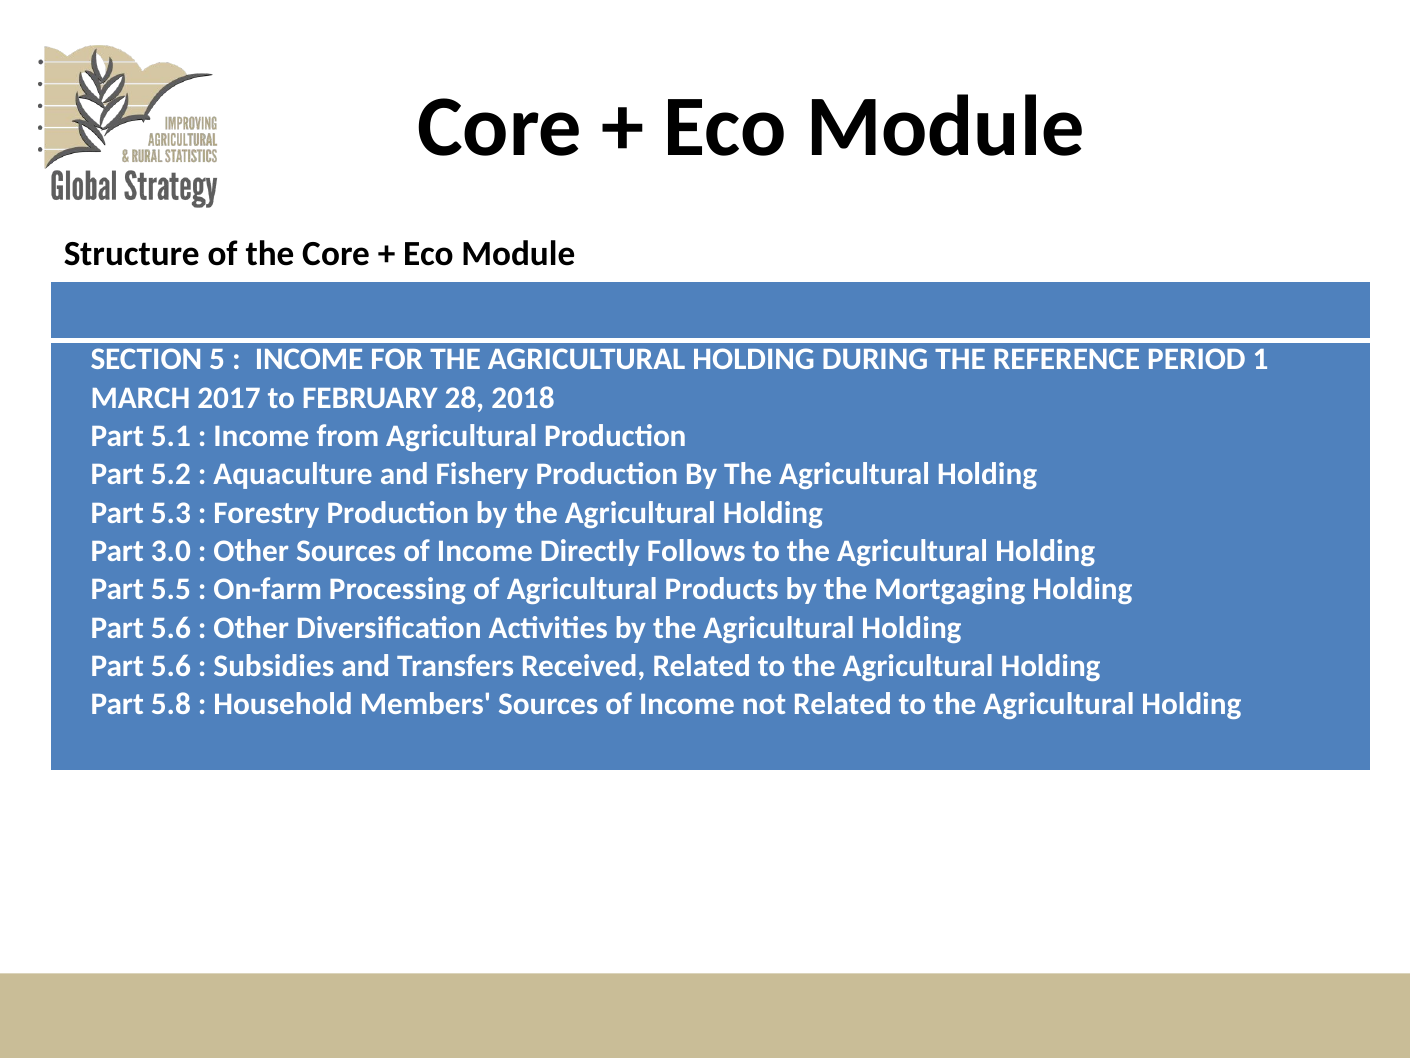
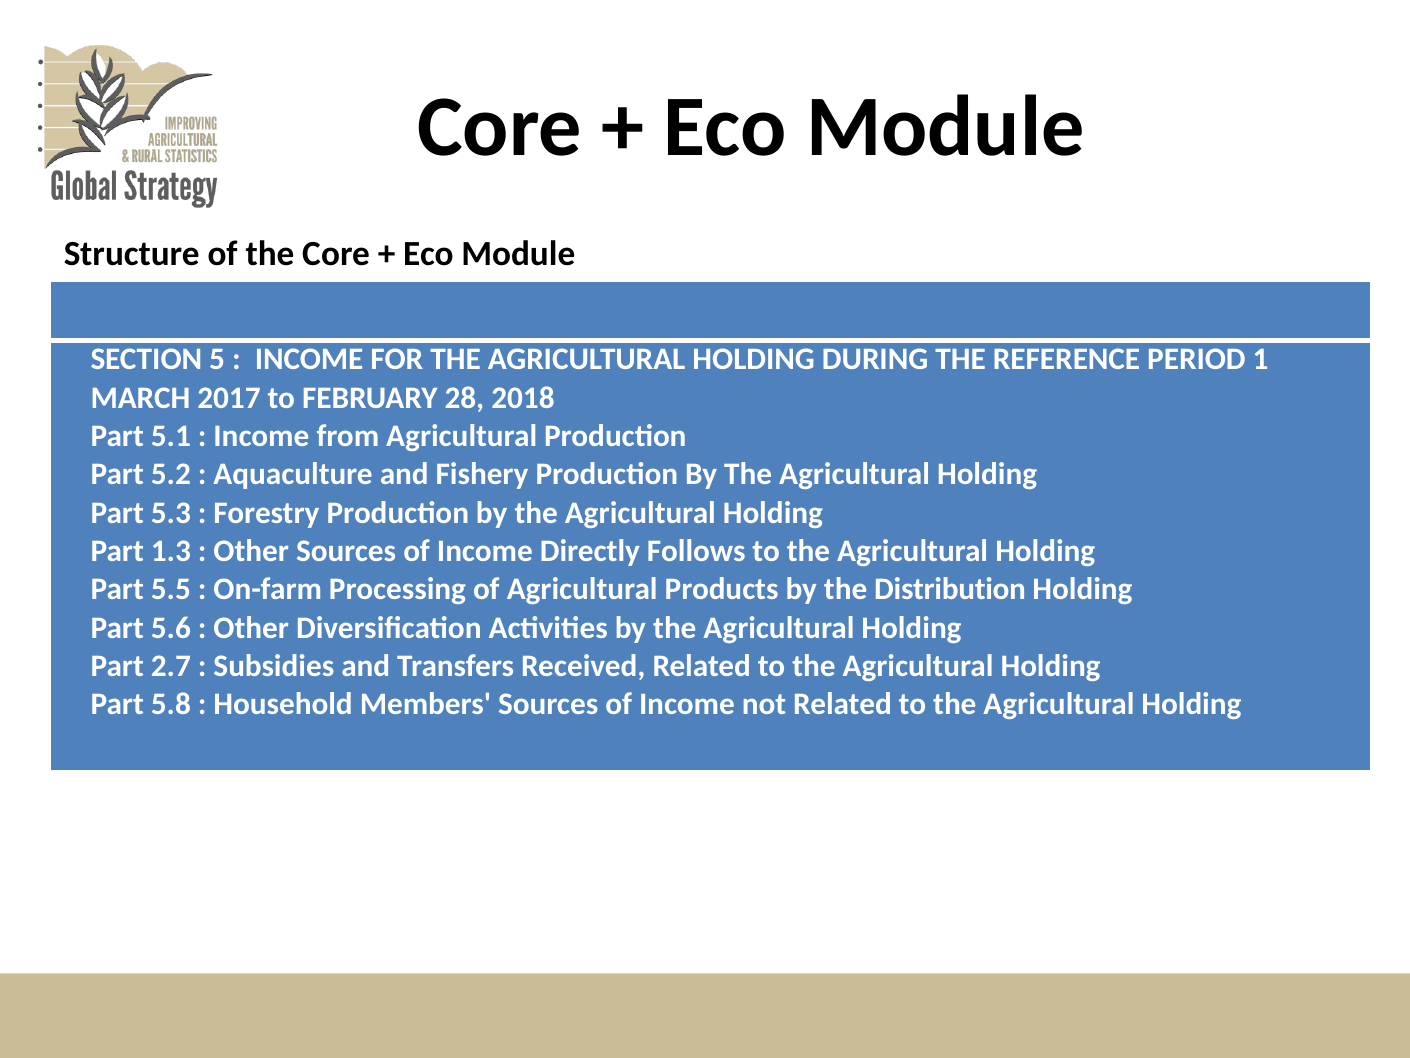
3.0: 3.0 -> 1.3 (171, 551)
Mortgaging: Mortgaging -> Distribution (950, 589)
5.6: 5.6 -> 2.7 (171, 666)
